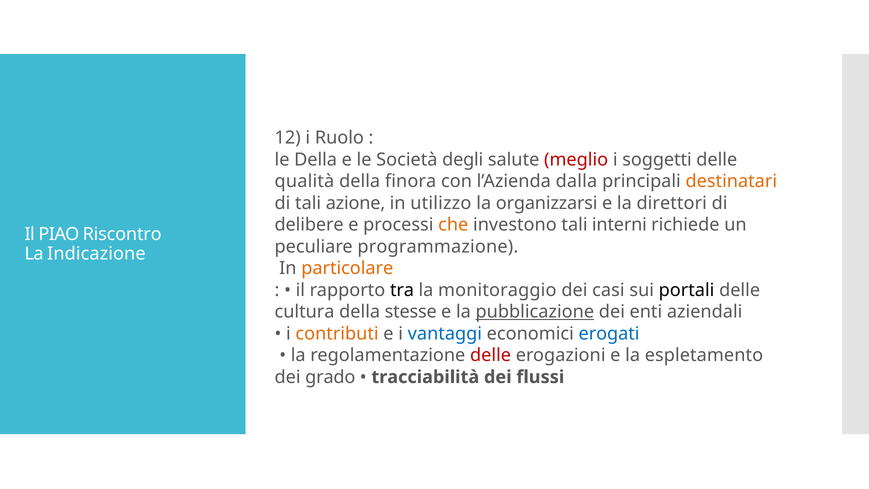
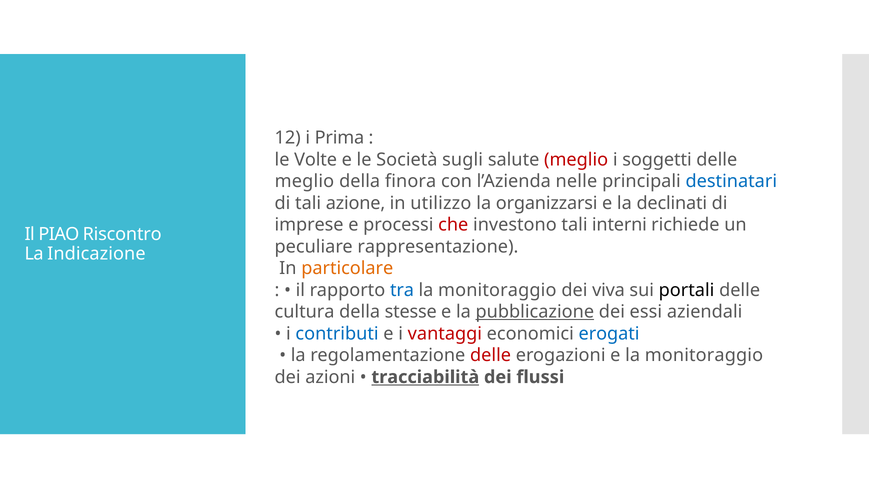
Ruolo: Ruolo -> Prima (339, 138)
le Della: Della -> Volte (316, 160)
degli: degli -> sugli (463, 160)
qualità: qualità -> meglio (304, 181)
dalla: dalla -> nelle (576, 181)
destinatari colour: orange -> blue (731, 181)
direttori: direttori -> declinati (672, 203)
delibere: delibere -> imprese (309, 225)
che colour: orange -> red (453, 225)
programmazione: programmazione -> rappresentazione (438, 247)
tra colour: black -> blue (402, 290)
casi: casi -> viva (608, 290)
enti: enti -> essi (646, 312)
contributi colour: orange -> blue (337, 333)
vantaggi colour: blue -> red (445, 333)
e la espletamento: espletamento -> monitoraggio (704, 355)
grado: grado -> azioni (330, 377)
tracciabilità underline: none -> present (425, 377)
